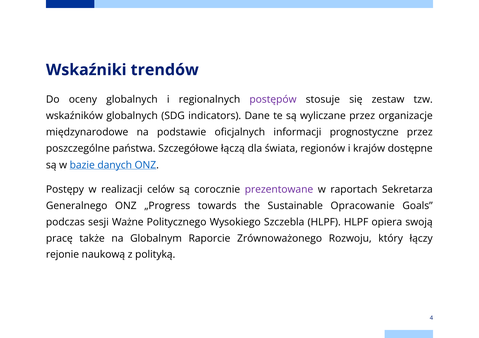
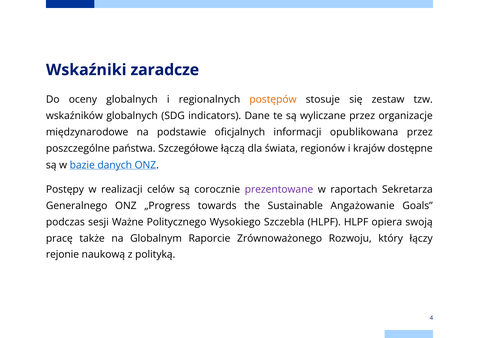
trendów: trendów -> zaradcze (165, 70)
postępów colour: purple -> orange (273, 100)
prognostyczne: prognostyczne -> opublikowana (364, 132)
Opracowanie: Opracowanie -> Angażowanie (363, 206)
